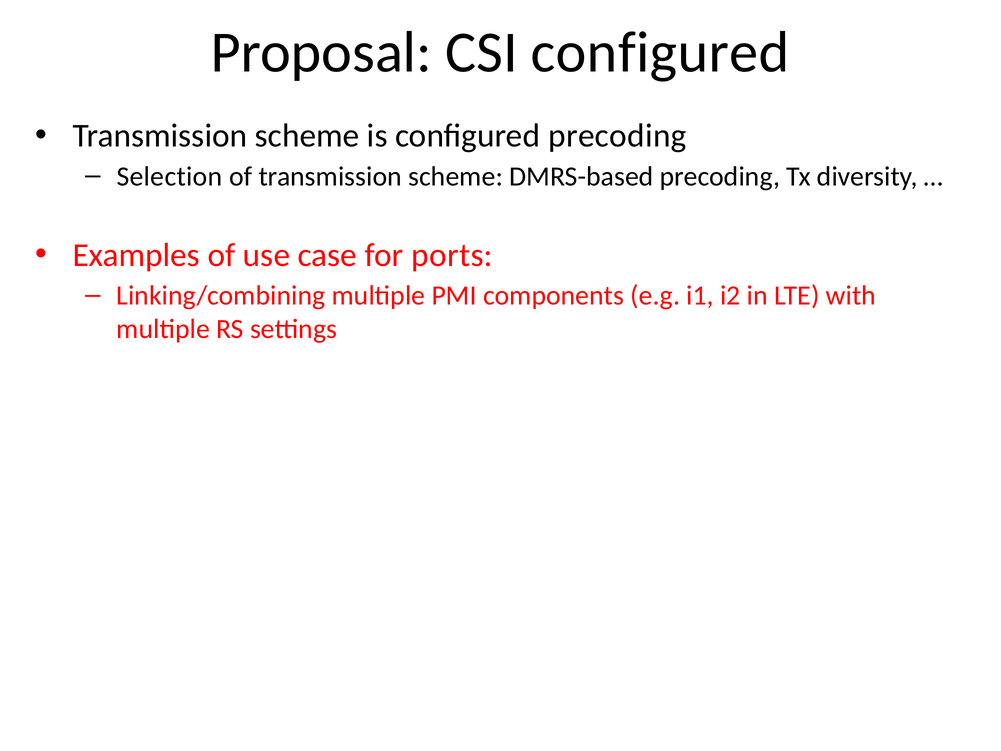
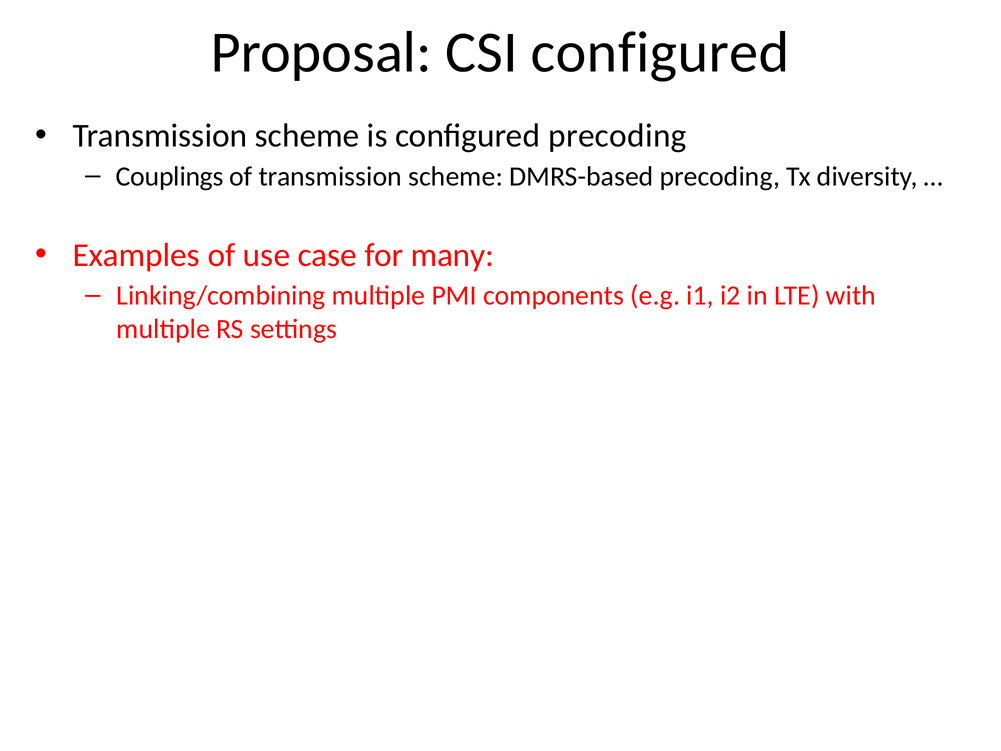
Selection: Selection -> Couplings (170, 176)
ports: ports -> many (452, 255)
